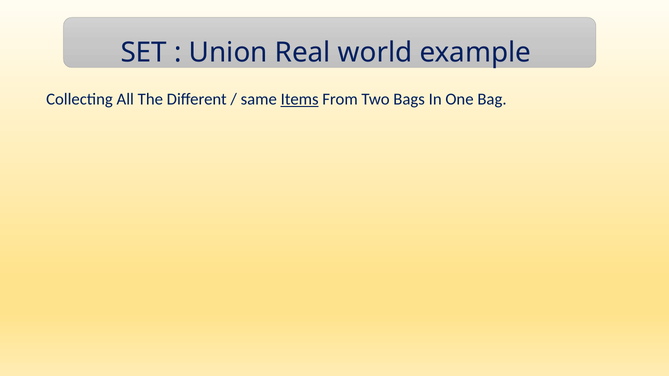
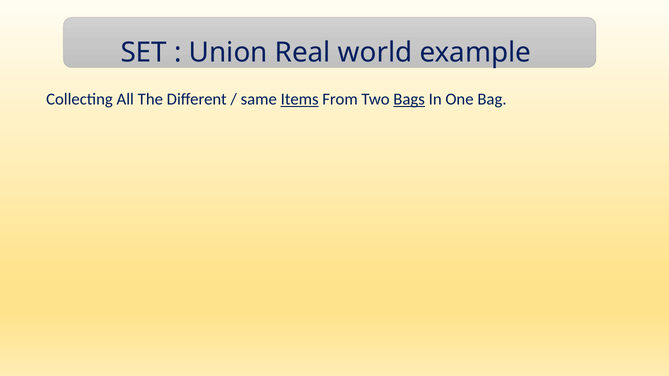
Bags underline: none -> present (409, 99)
